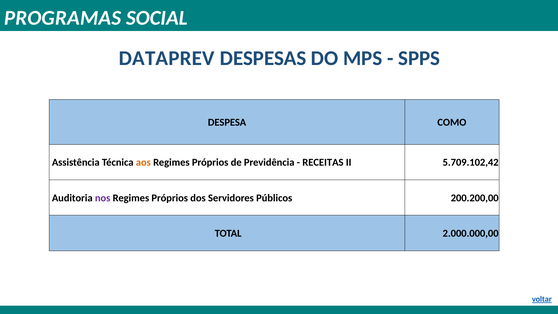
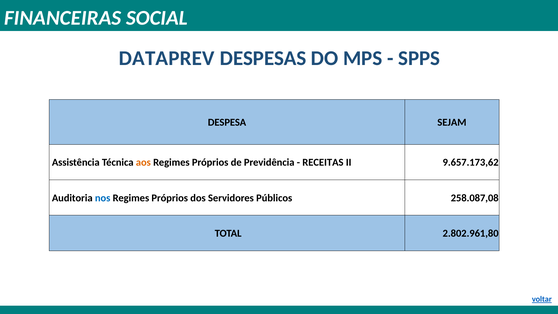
PROGRAMAS: PROGRAMAS -> FINANCEIRAS (63, 18)
COMO: COMO -> SEJAM (452, 122)
5.709.102,42: 5.709.102,42 -> 9.657.173,62 (471, 162)
nos colour: purple -> blue (103, 198)
200.200,00: 200.200,00 -> 258.087,08 (475, 198)
2.000.000,00: 2.000.000,00 -> 2.802.961,80 (471, 233)
